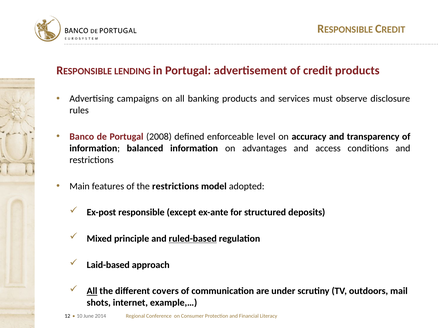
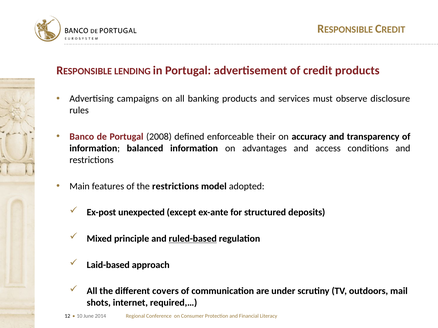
level: level -> their (266, 137)
responsible: responsible -> unexpected (141, 213)
All underline: present -> none (92, 292)
example,…: example,… -> required,… (174, 303)
